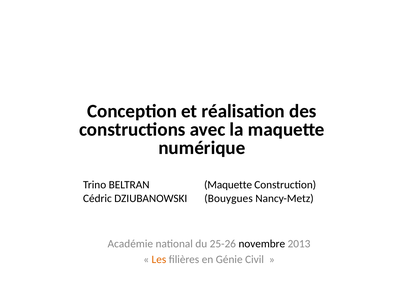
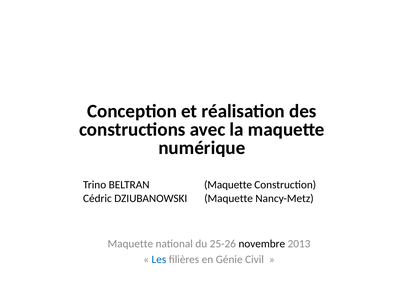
DZIUBANOWSKI Bouygues: Bouygues -> Maquette (229, 198)
Académie: Académie -> Maquette (130, 244)
Les colour: orange -> blue (159, 260)
